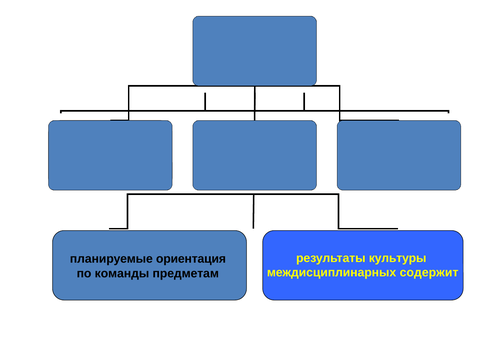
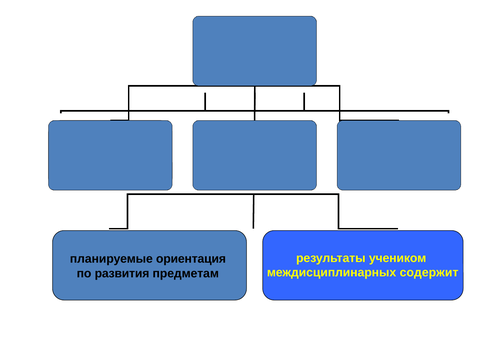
культуры: культуры -> учеником (398, 258)
команды: команды -> развития (122, 273)
